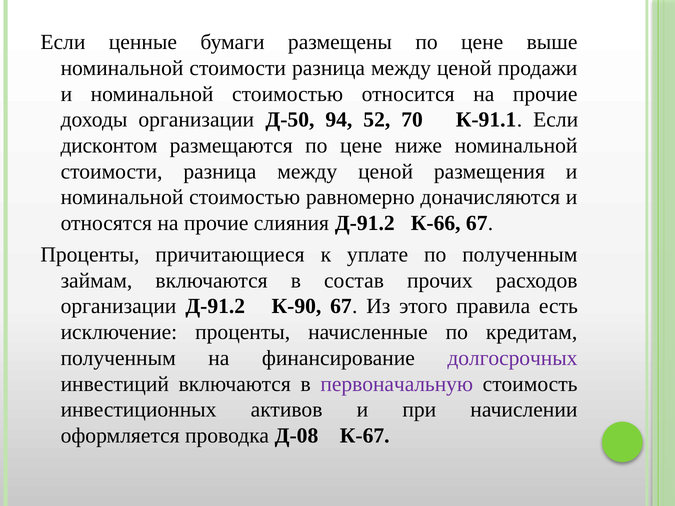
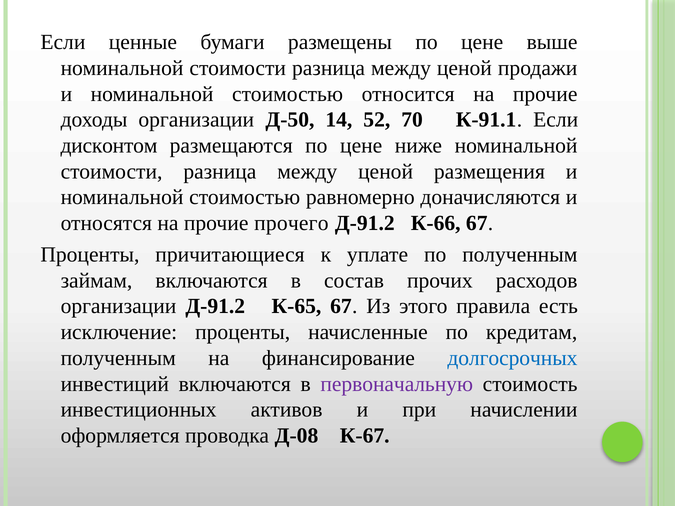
94: 94 -> 14 (339, 120)
слияния: слияния -> прочего (291, 223)
К-90: К-90 -> К-65 (296, 307)
долгосрочных colour: purple -> blue (512, 358)
